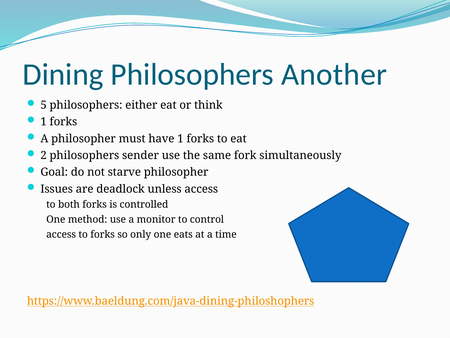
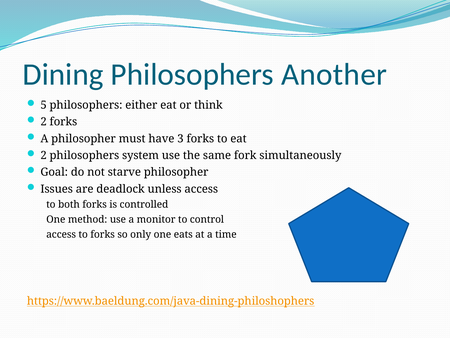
1: 1 -> 2 (44, 122)
have 1: 1 -> 3 (180, 138)
sender: sender -> system (141, 155)
